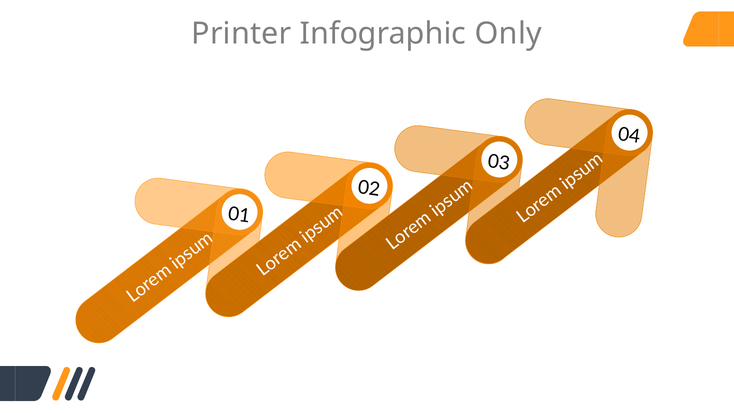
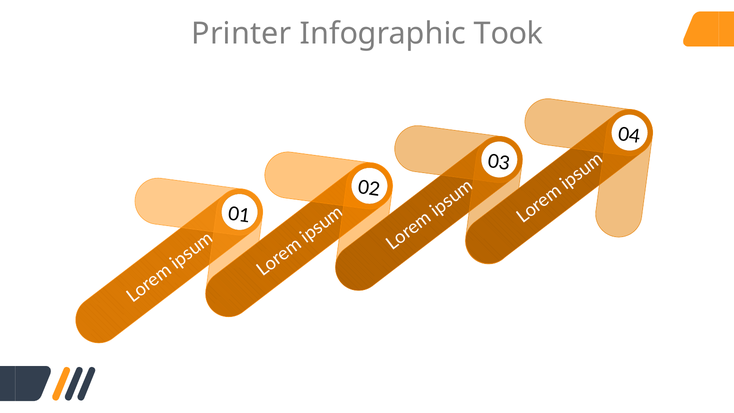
Only: Only -> Took (509, 34)
